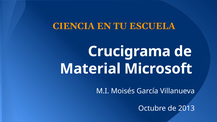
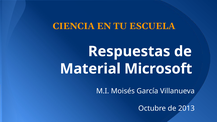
Crucigrama: Crucigrama -> Respuestas (129, 51)
